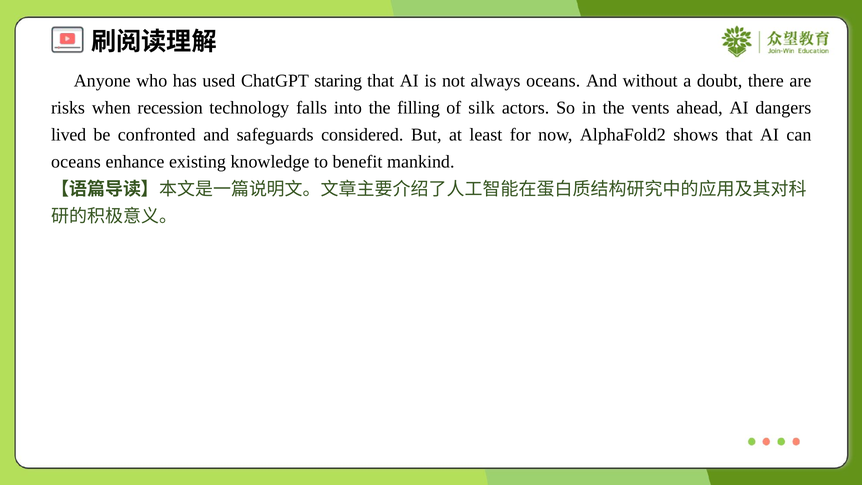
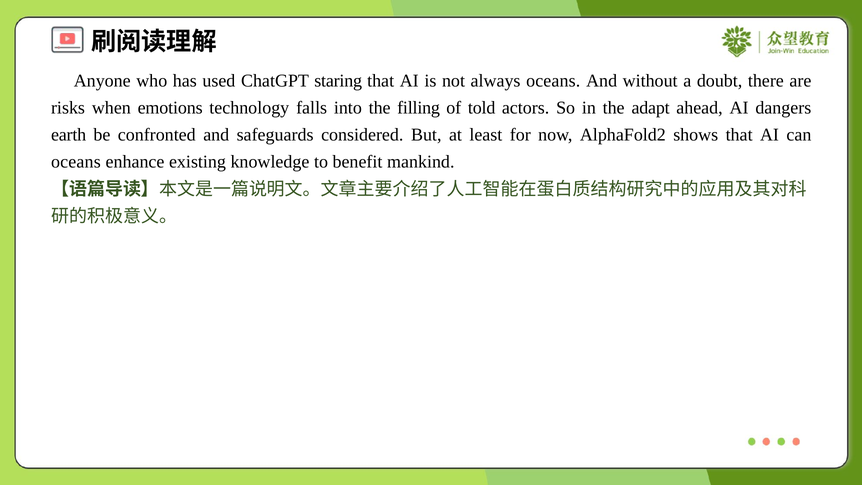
recession: recession -> emotions (170, 108)
silk: silk -> told (482, 108)
vents: vents -> adapt (651, 108)
lived: lived -> earth (69, 135)
